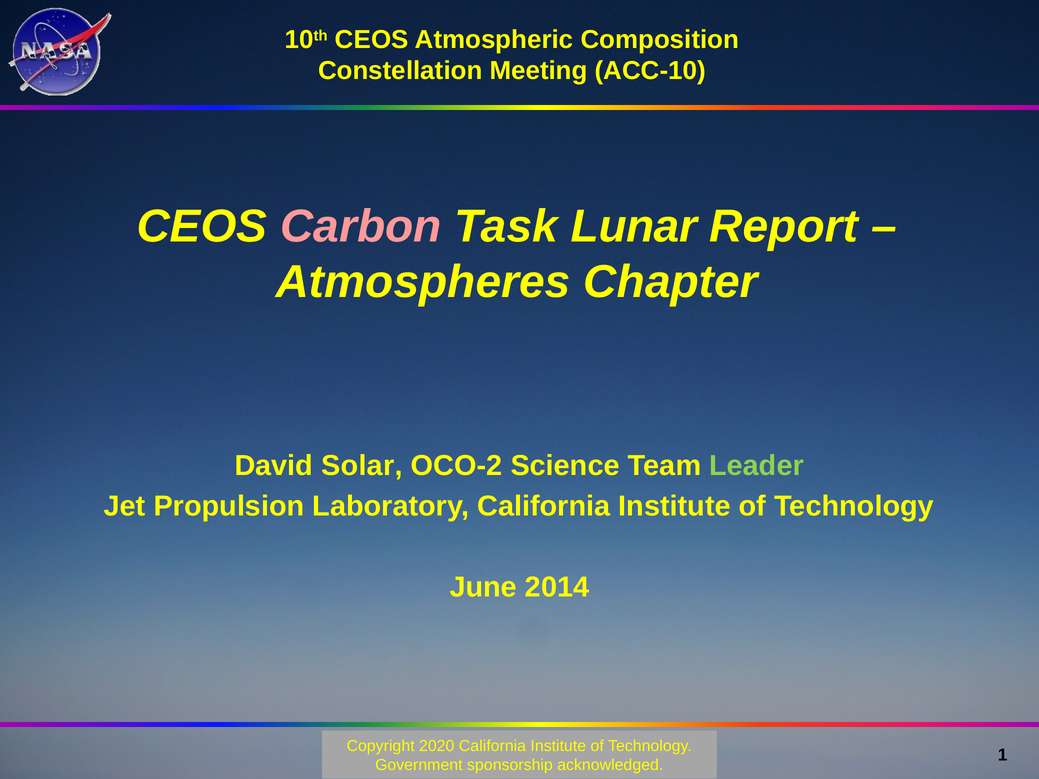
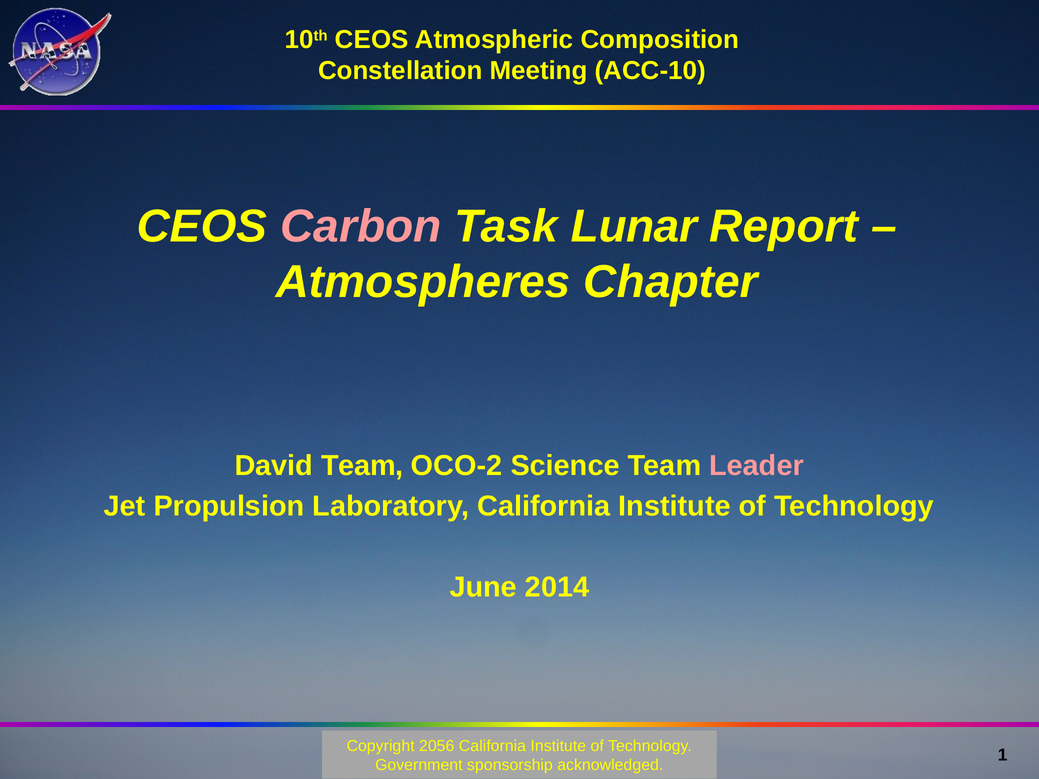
David Solar: Solar -> Team (362, 466)
Leader colour: light green -> pink (757, 466)
2020: 2020 -> 2056 (437, 746)
